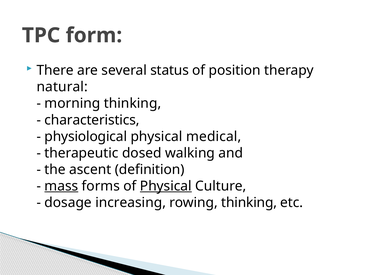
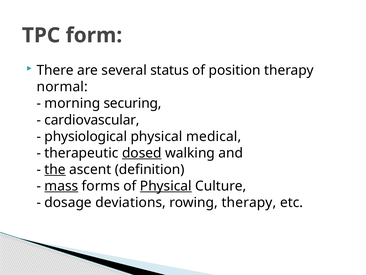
natural: natural -> normal (62, 87)
morning thinking: thinking -> securing (133, 103)
characteristics: characteristics -> cardiovascular (92, 120)
dosed underline: none -> present (142, 153)
the underline: none -> present (55, 169)
increasing: increasing -> deviations (131, 202)
rowing thinking: thinking -> therapy (249, 202)
